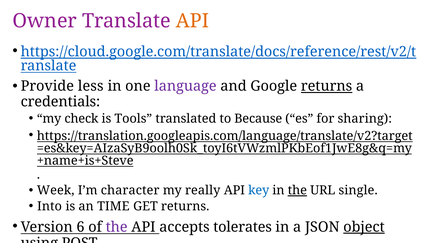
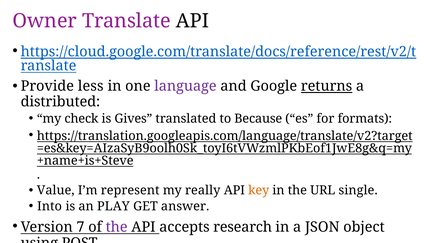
API colour: orange -> black (193, 21)
credentials: credentials -> distributed (60, 102)
Tools: Tools -> Gives (133, 119)
sharing: sharing -> formats (365, 119)
Week: Week -> Value (56, 190)
character: character -> represent (130, 190)
key colour: blue -> orange (259, 190)
the underline: present -> none (297, 190)
TIME: TIME -> PLAY (113, 206)
GET returns: returns -> answer (185, 206)
6: 6 -> 7 (81, 227)
tolerates: tolerates -> research (243, 227)
object underline: present -> none (364, 227)
